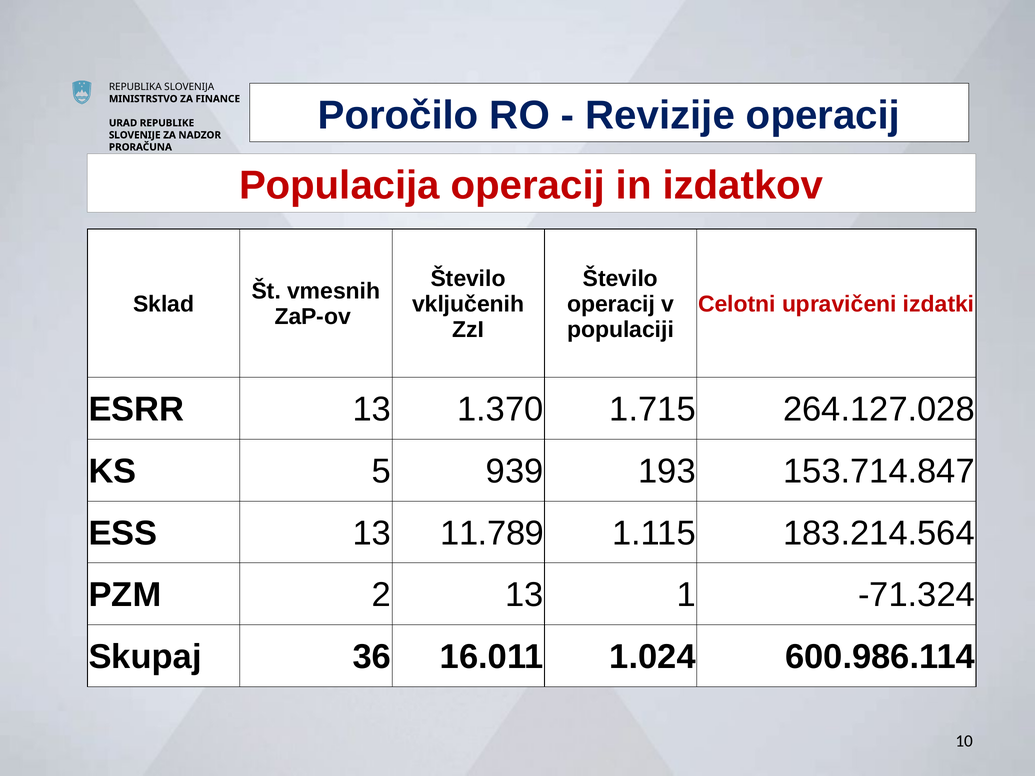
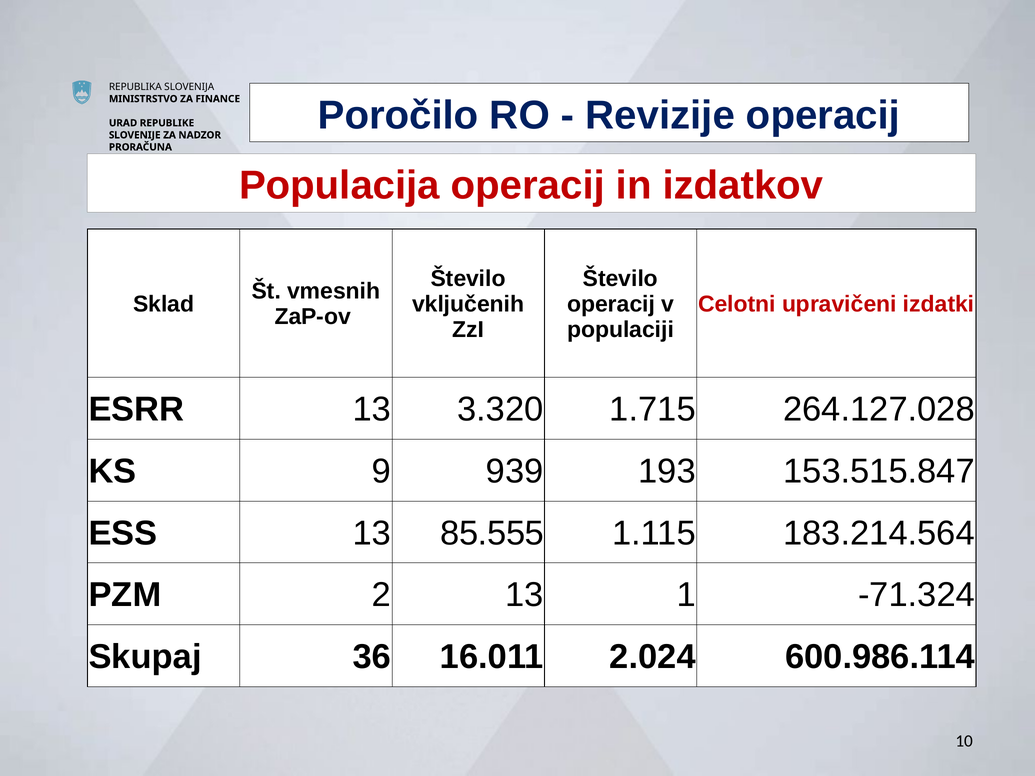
1.370: 1.370 -> 3.320 (500, 410)
5: 5 -> 9 (382, 471)
153.714.847: 153.714.847 -> 153.515.847 (879, 471)
11.789: 11.789 -> 85.555 (492, 533)
1.024: 1.024 -> 2.024 (653, 657)
